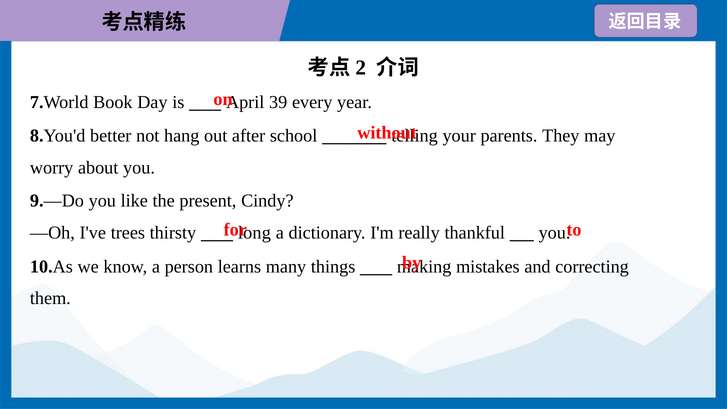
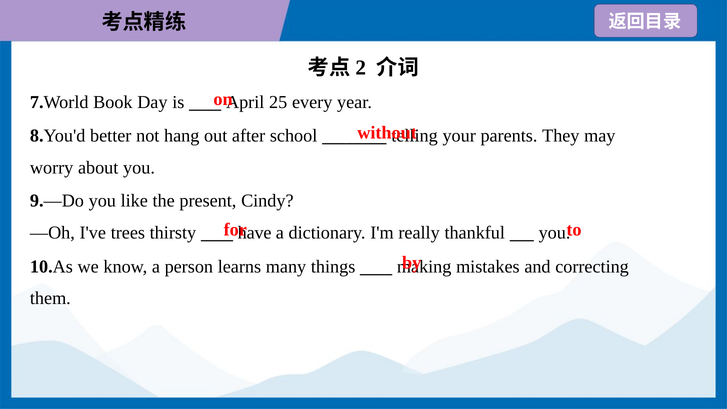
39: 39 -> 25 (278, 102)
long: long -> have (255, 233)
